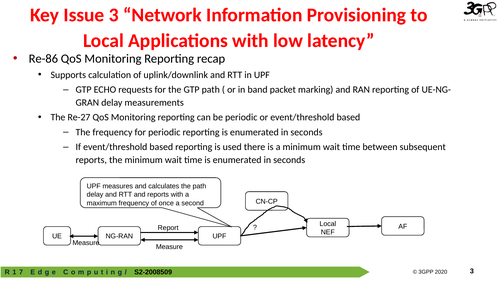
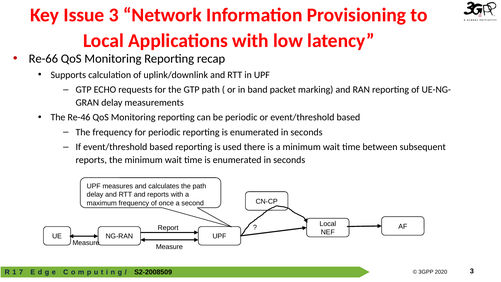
Re-86: Re-86 -> Re-66 (43, 59)
Re-27: Re-27 -> Re-46 (79, 117)
